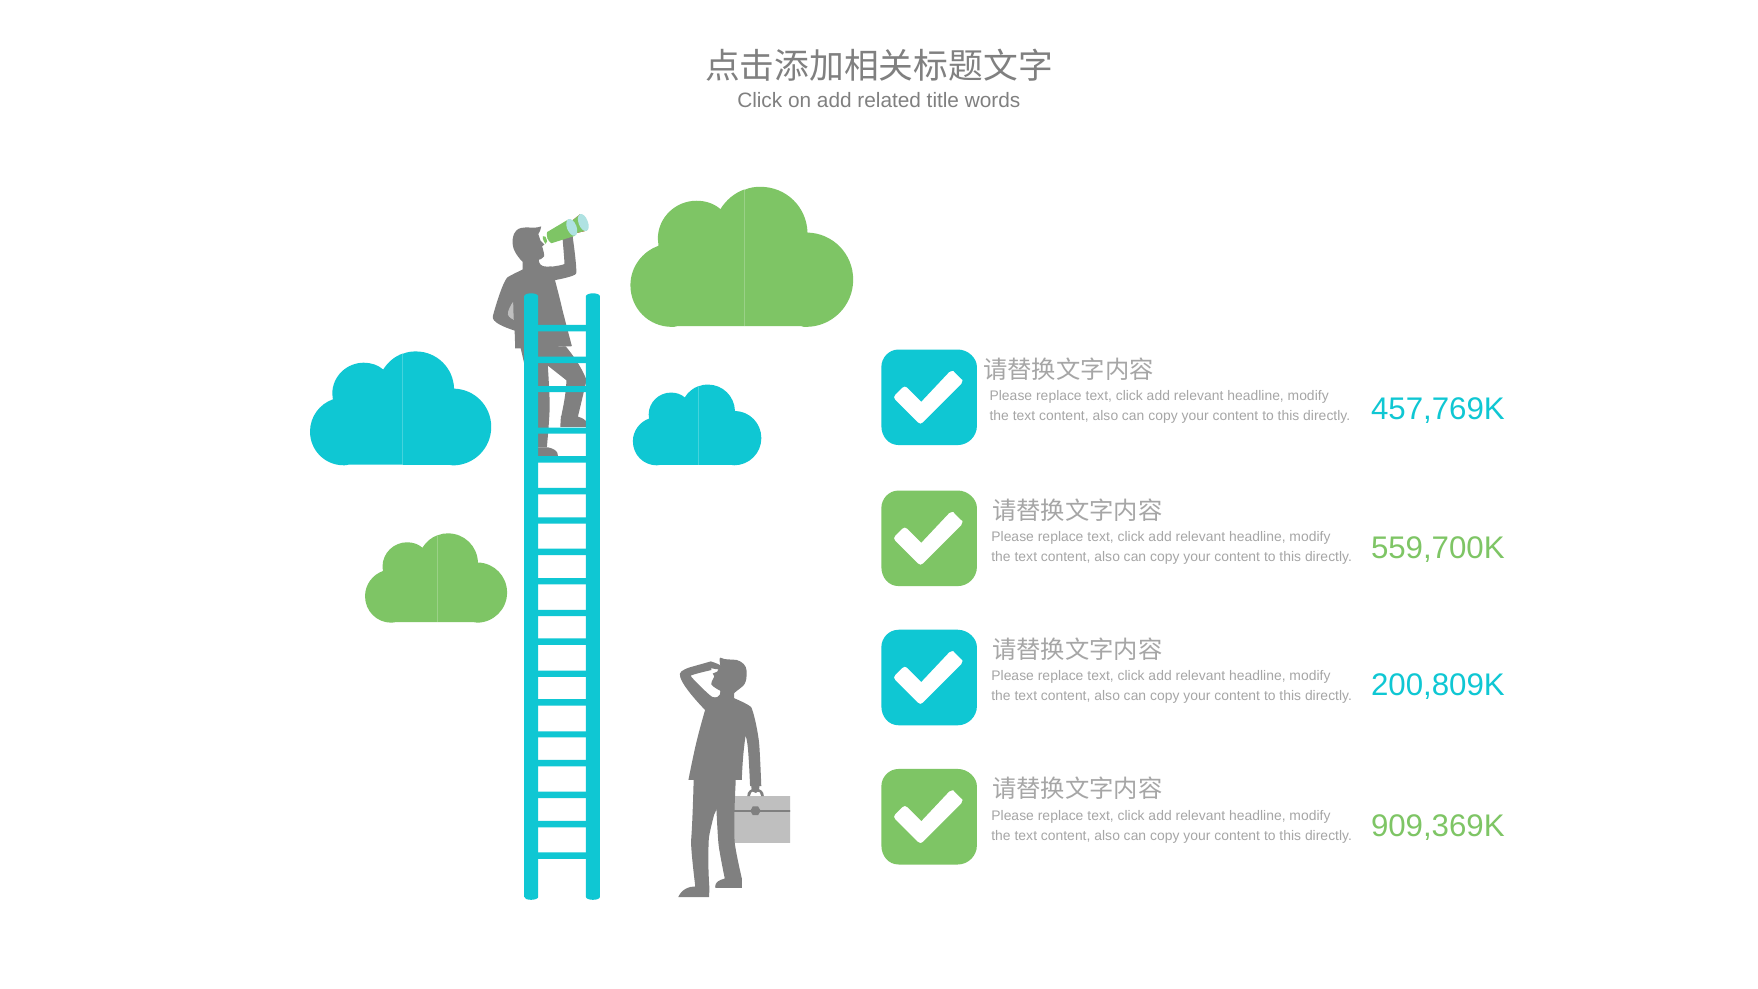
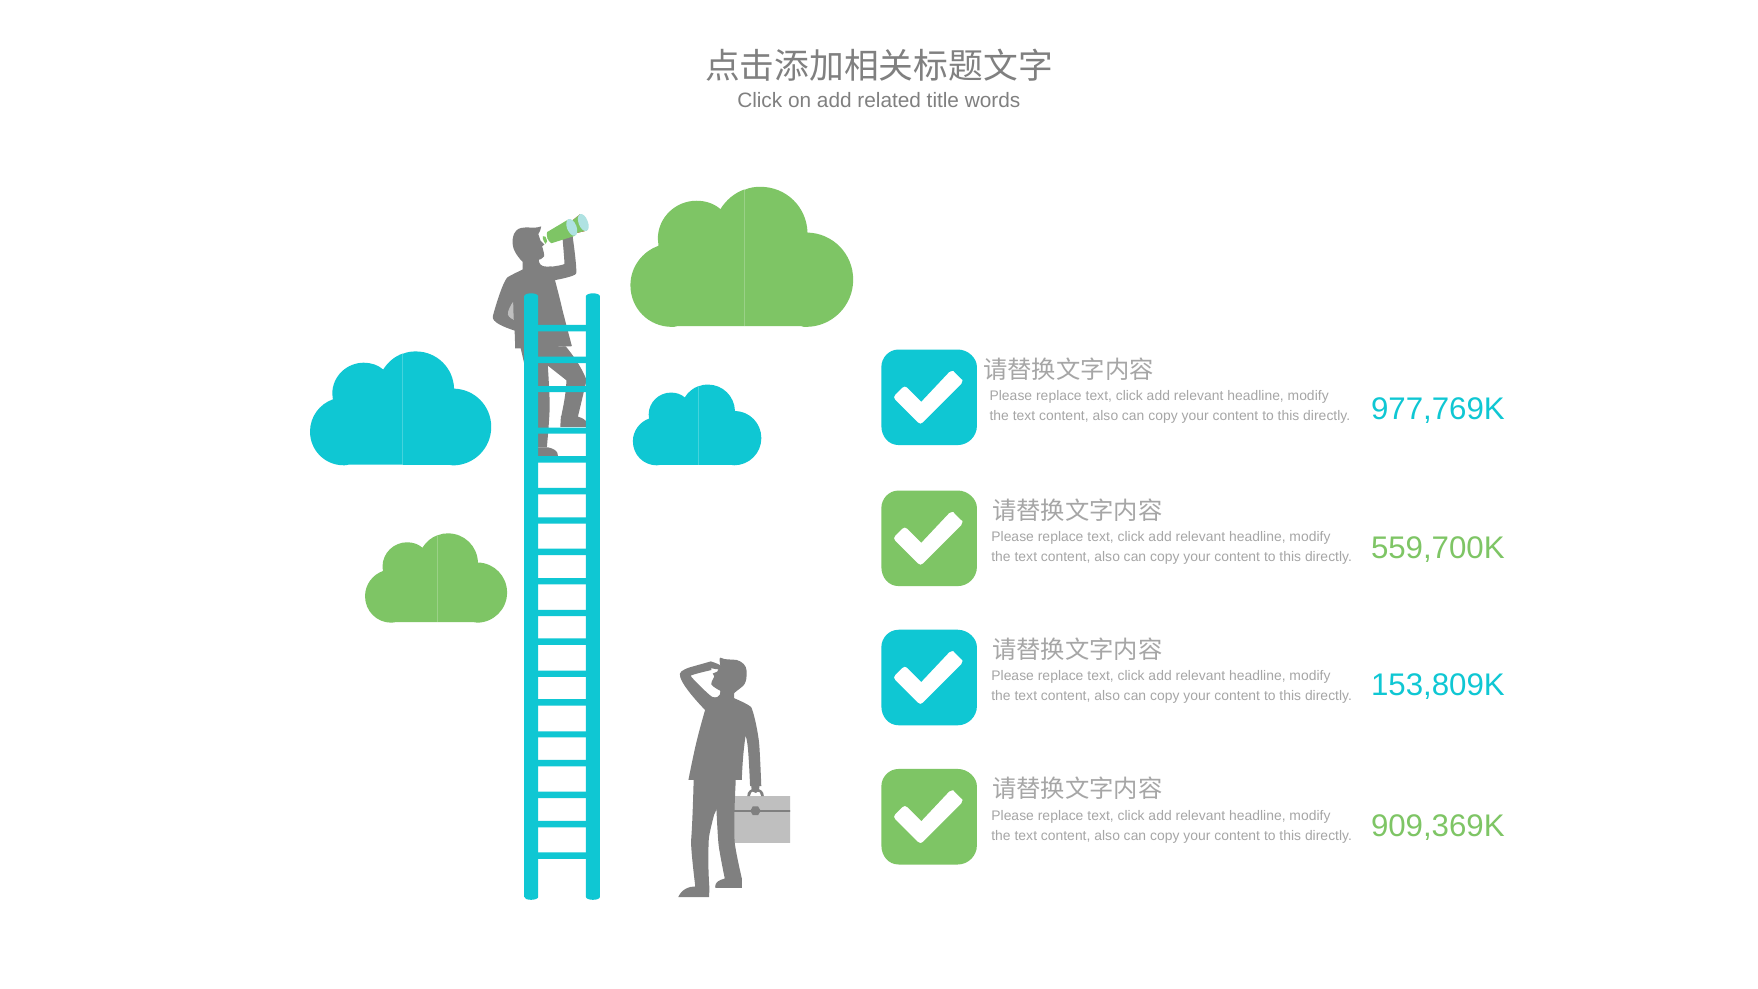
457,769K: 457,769K -> 977,769K (1438, 409)
200,809K: 200,809K -> 153,809K (1438, 685)
